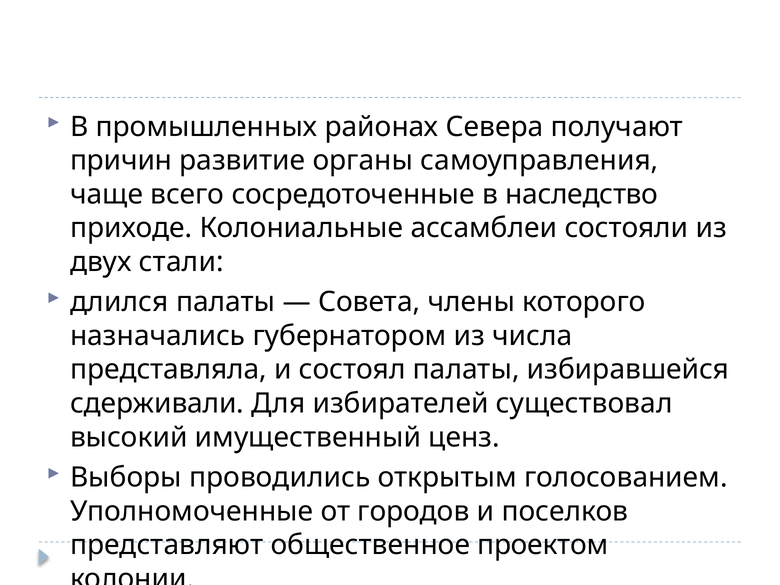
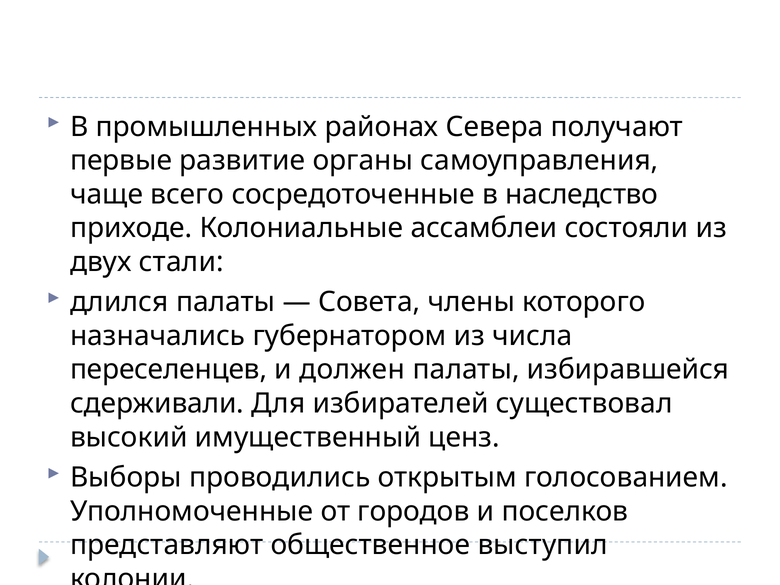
причин: причин -> первые (121, 160)
представляла: представляла -> переселенцев (169, 370)
состоял: состоял -> должен (352, 370)
проектом: проектом -> выступил (543, 545)
